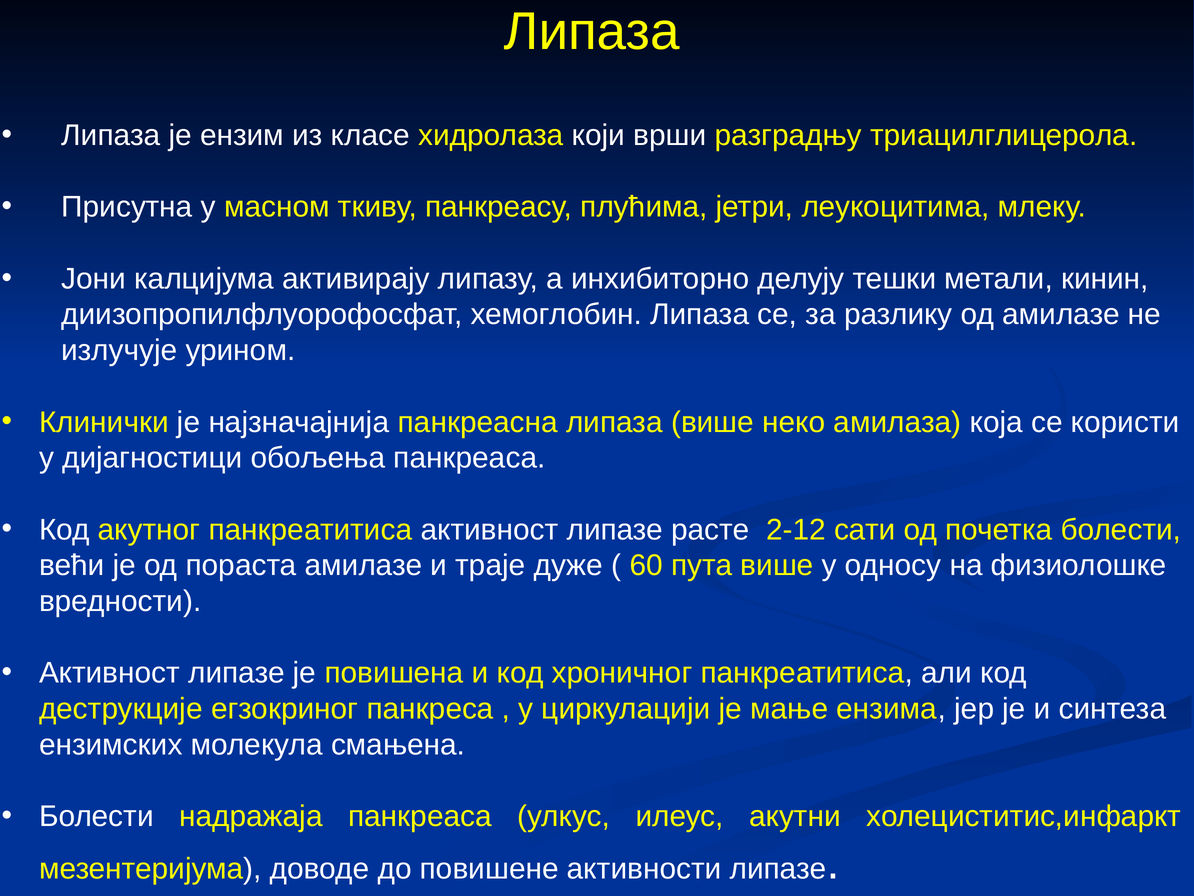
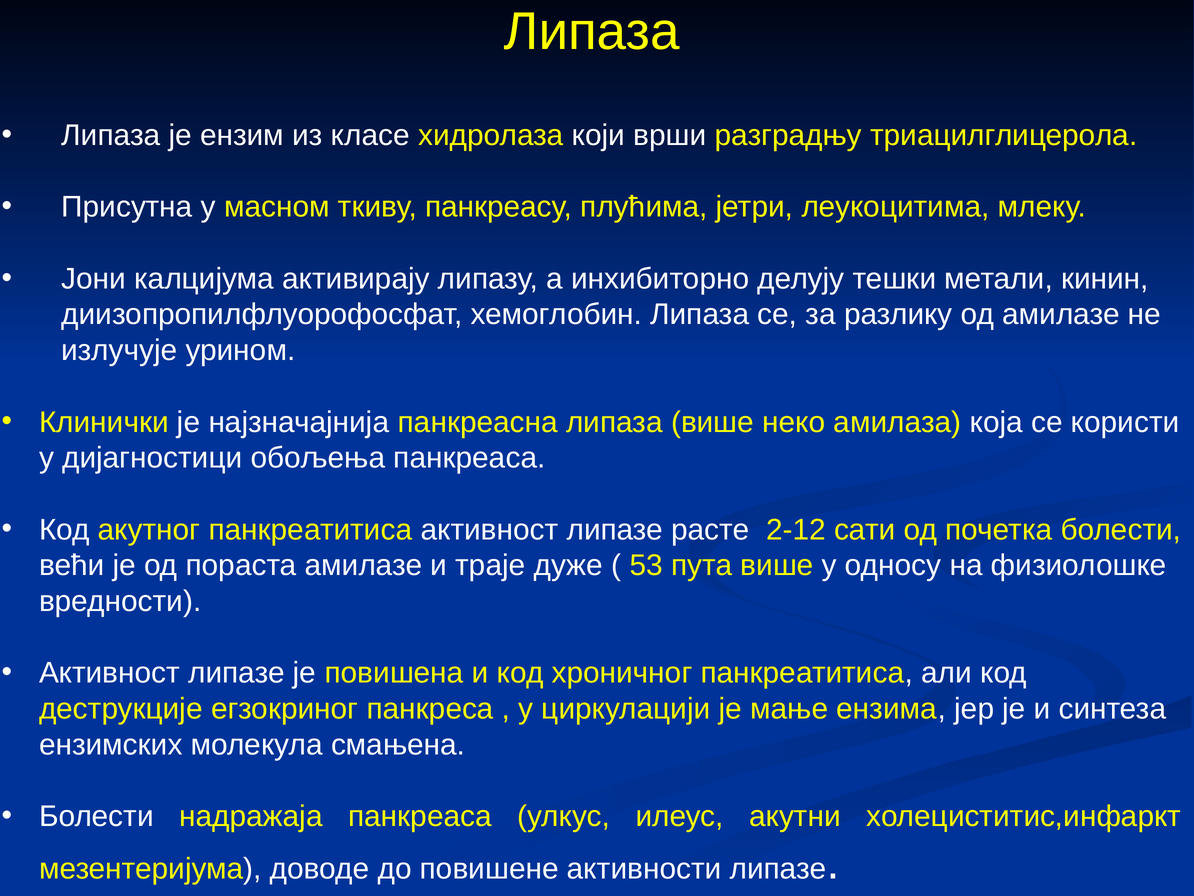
60: 60 -> 53 (646, 565)
